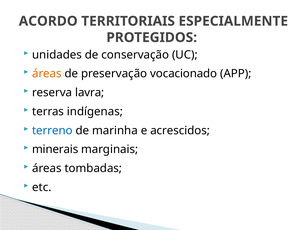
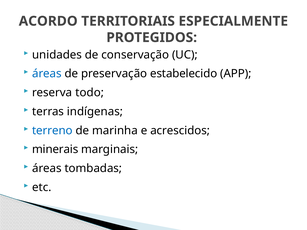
áreas colour: orange -> blue (47, 74)
vocacionado: vocacionado -> estabelecido (184, 74)
lavra: lavra -> todo (90, 93)
